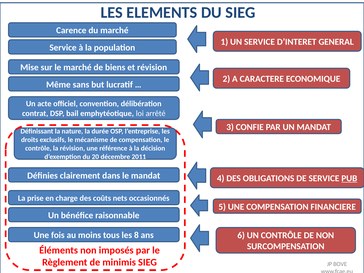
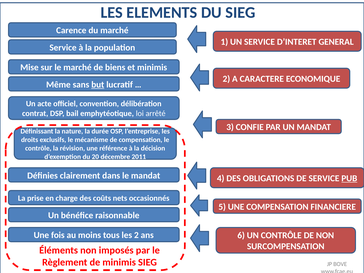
et révision: révision -> minimis (152, 67)
but underline: none -> present (98, 85)
les 8: 8 -> 2 (136, 235)
